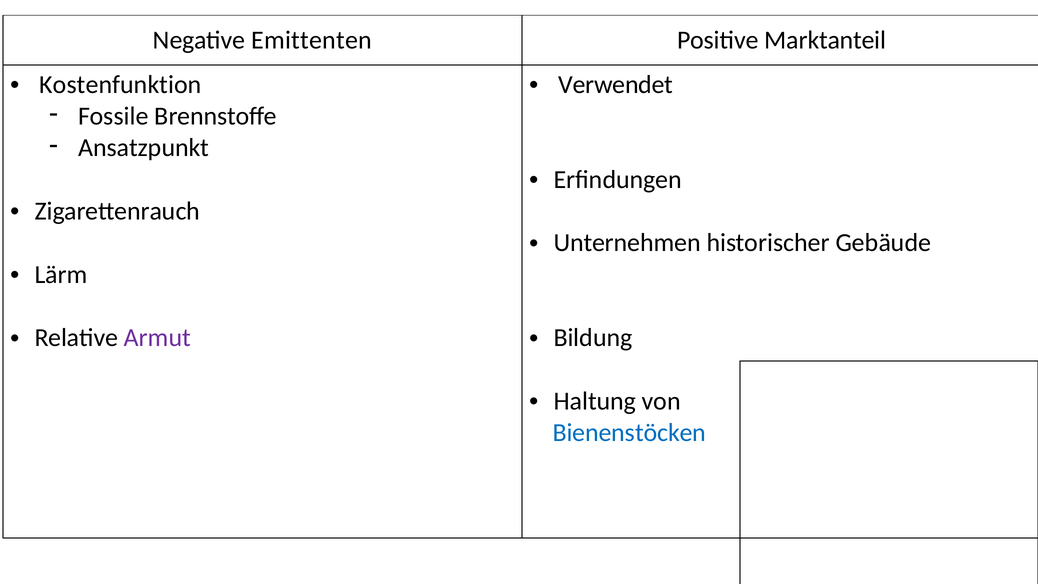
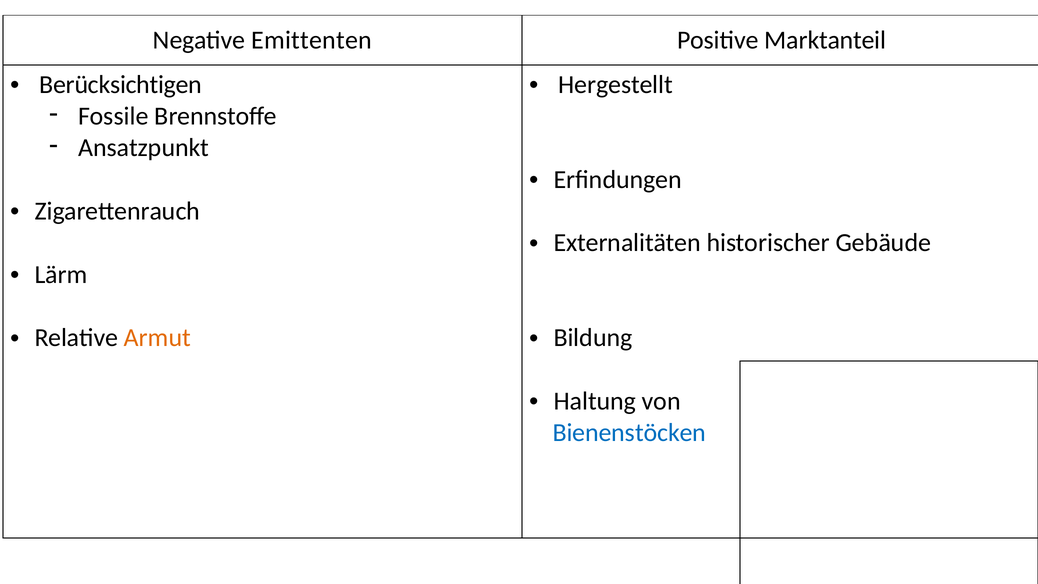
Kostenfunktion: Kostenfunktion -> Berücksichtigen (121, 84)
Verwendet: Verwendet -> Hergestellt (616, 84)
Unternehmen: Unternehmen -> Externalitäten (627, 243)
Armut colour: purple -> orange (157, 338)
